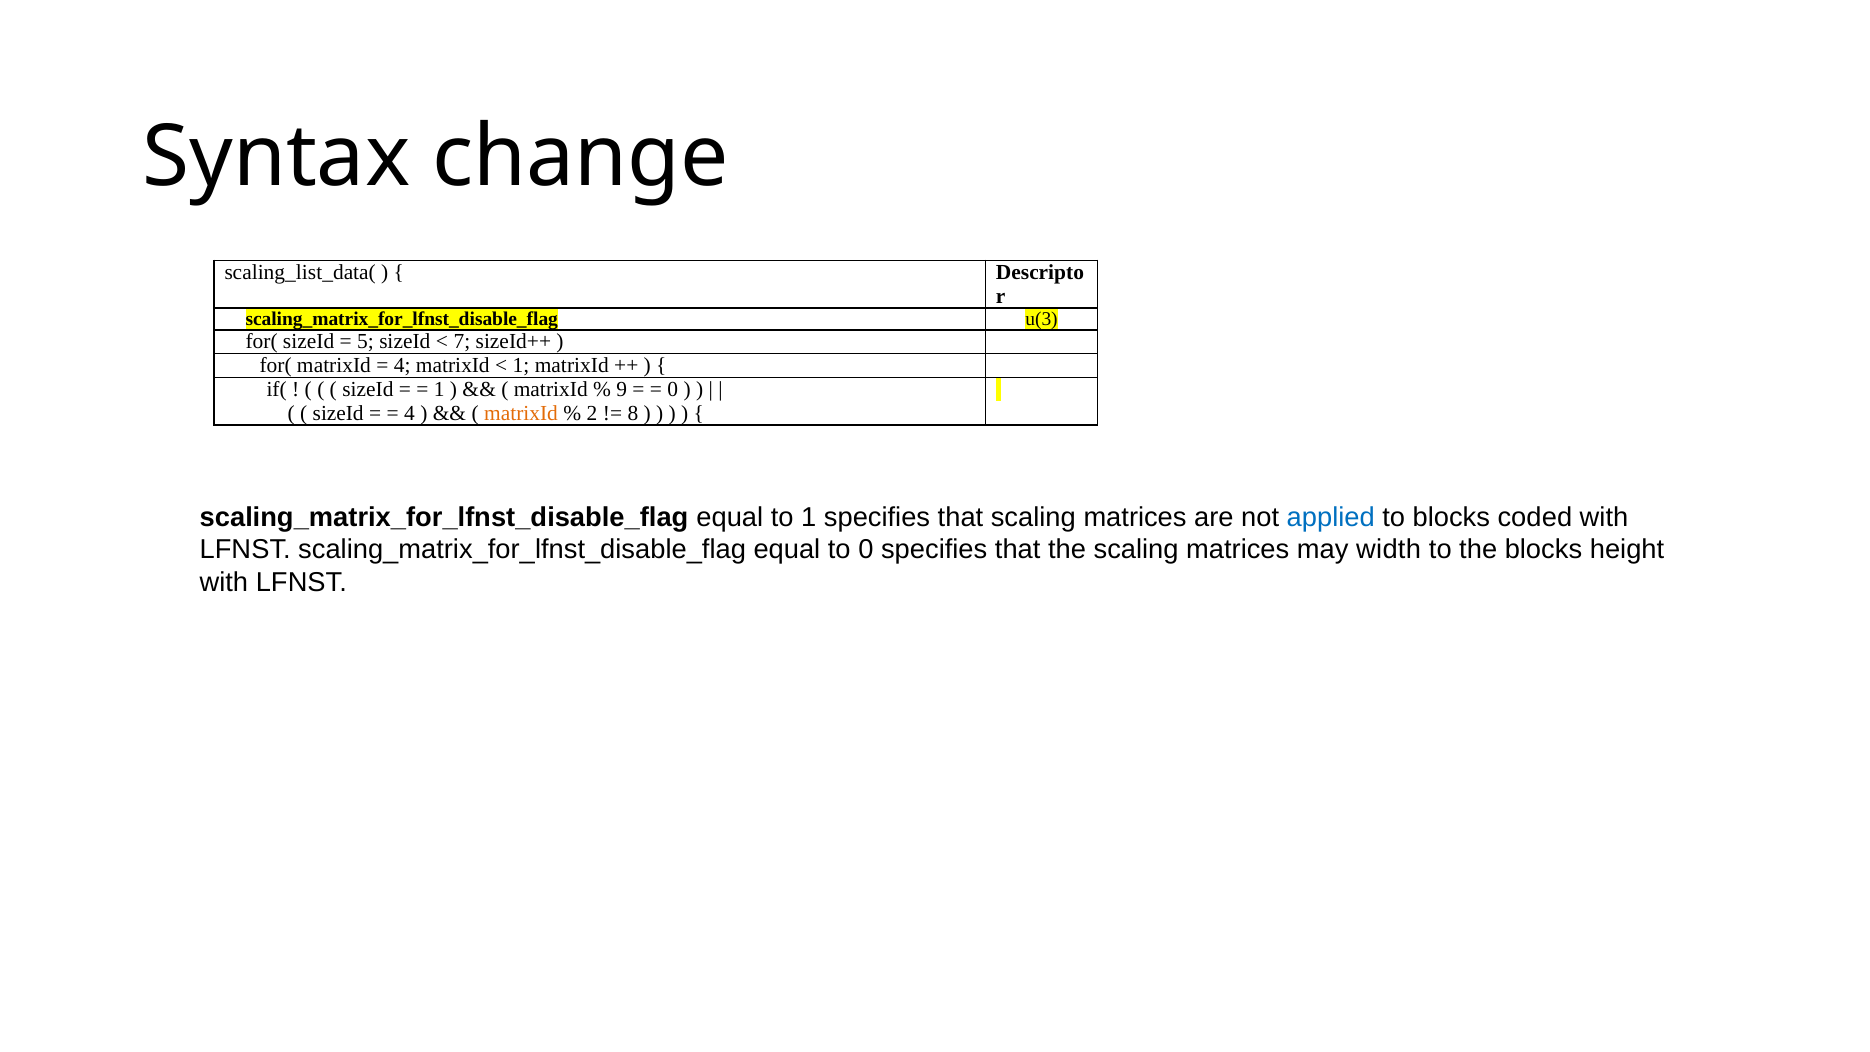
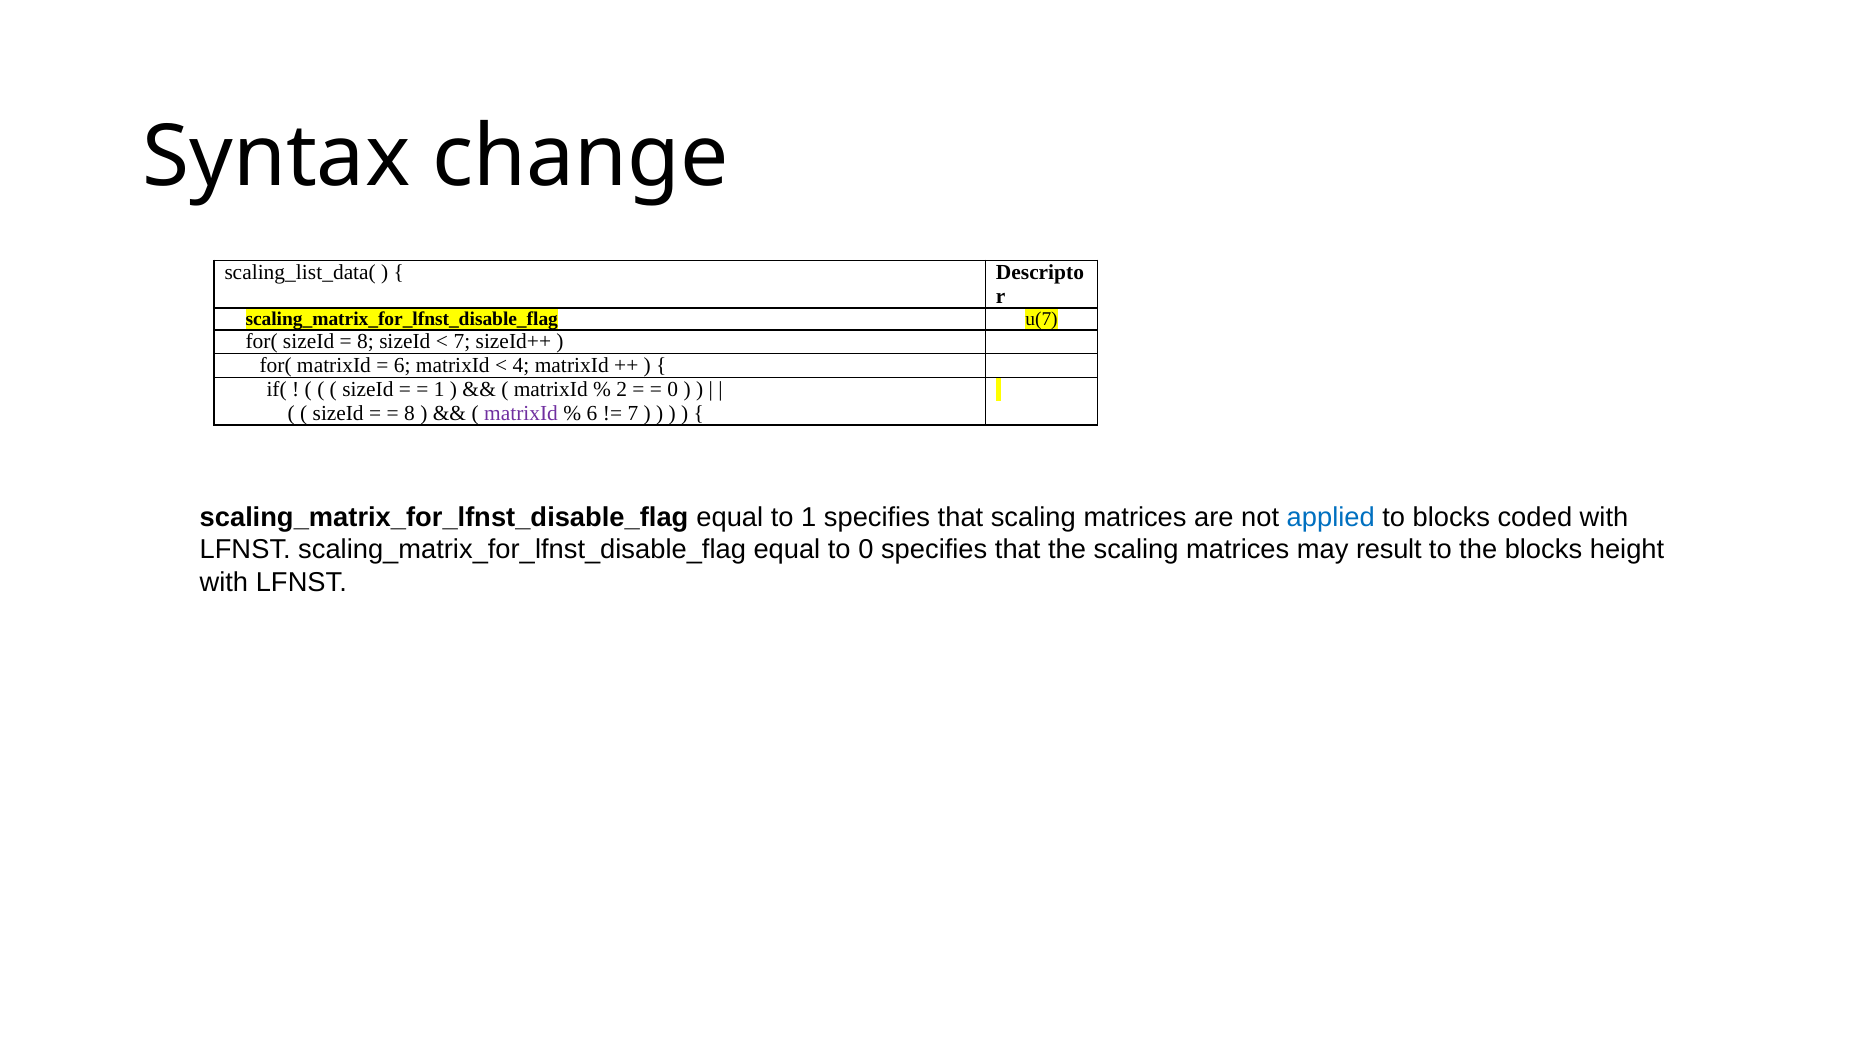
u(3: u(3 -> u(7 (1042, 319)
5: 5 -> 8 (365, 342)
4: 4 -> 6 (402, 366)
1: 1 -> 4 (521, 366)
9: 9 -> 2 (622, 390)
4: 4 -> 8 (409, 413)
matrixId colour: orange -> purple (521, 413)
2: 2 -> 6 (592, 413)
8: 8 -> 7 (633, 413)
width: width -> result (1389, 550)
